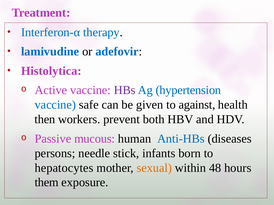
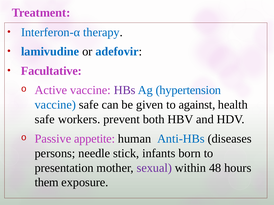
Histolytica: Histolytica -> Facultative (51, 71)
then: then -> safe (45, 120)
mucous: mucous -> appetite (95, 139)
hepatocytes: hepatocytes -> presentation (64, 168)
sexual colour: orange -> purple (154, 168)
